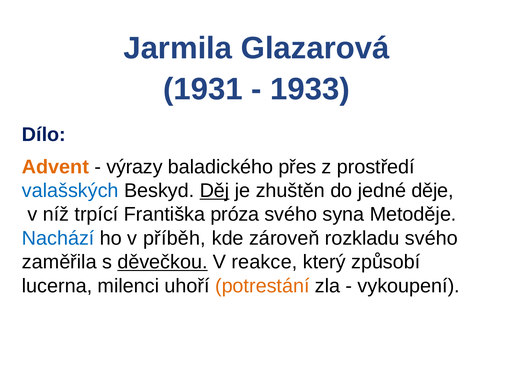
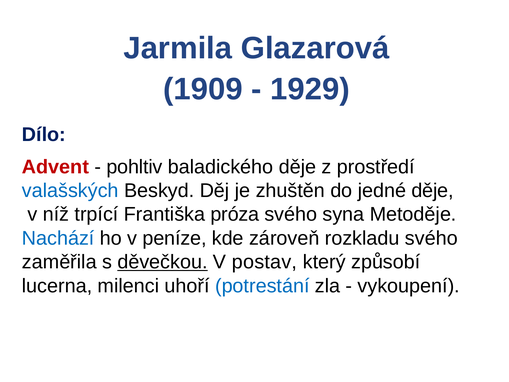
1931: 1931 -> 1909 (203, 89)
1933: 1933 -> 1929 (310, 89)
Advent colour: orange -> red (55, 167)
výrazy: výrazy -> pohltiv (134, 167)
baladického přes: přes -> děje (297, 167)
Děj underline: present -> none (215, 191)
příběh: příběh -> peníze (175, 238)
reakce: reakce -> postav (264, 262)
potrestání colour: orange -> blue (262, 286)
